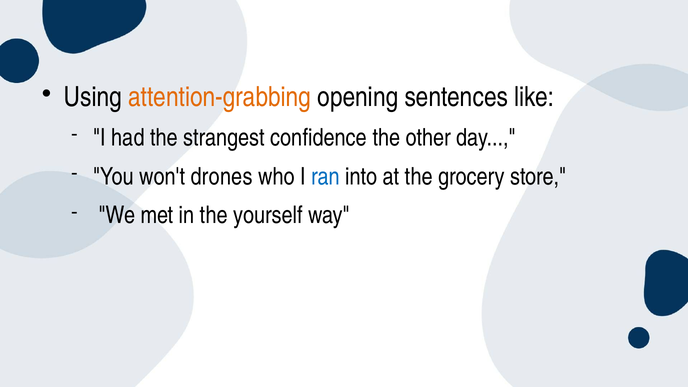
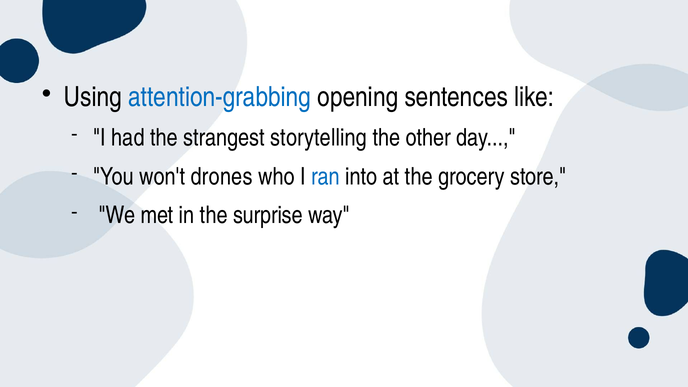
attention-grabbing colour: orange -> blue (220, 97)
confidence: confidence -> storytelling (319, 138)
yourself: yourself -> surprise (268, 216)
